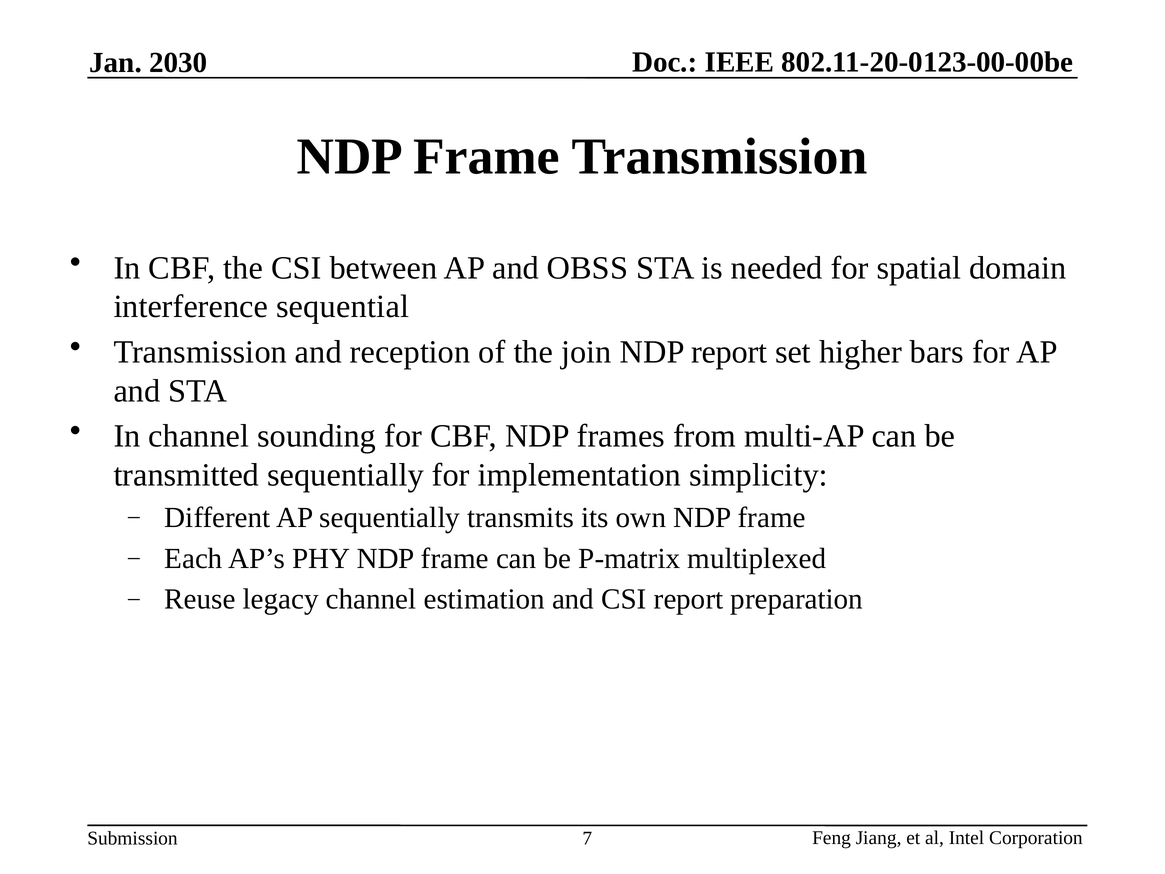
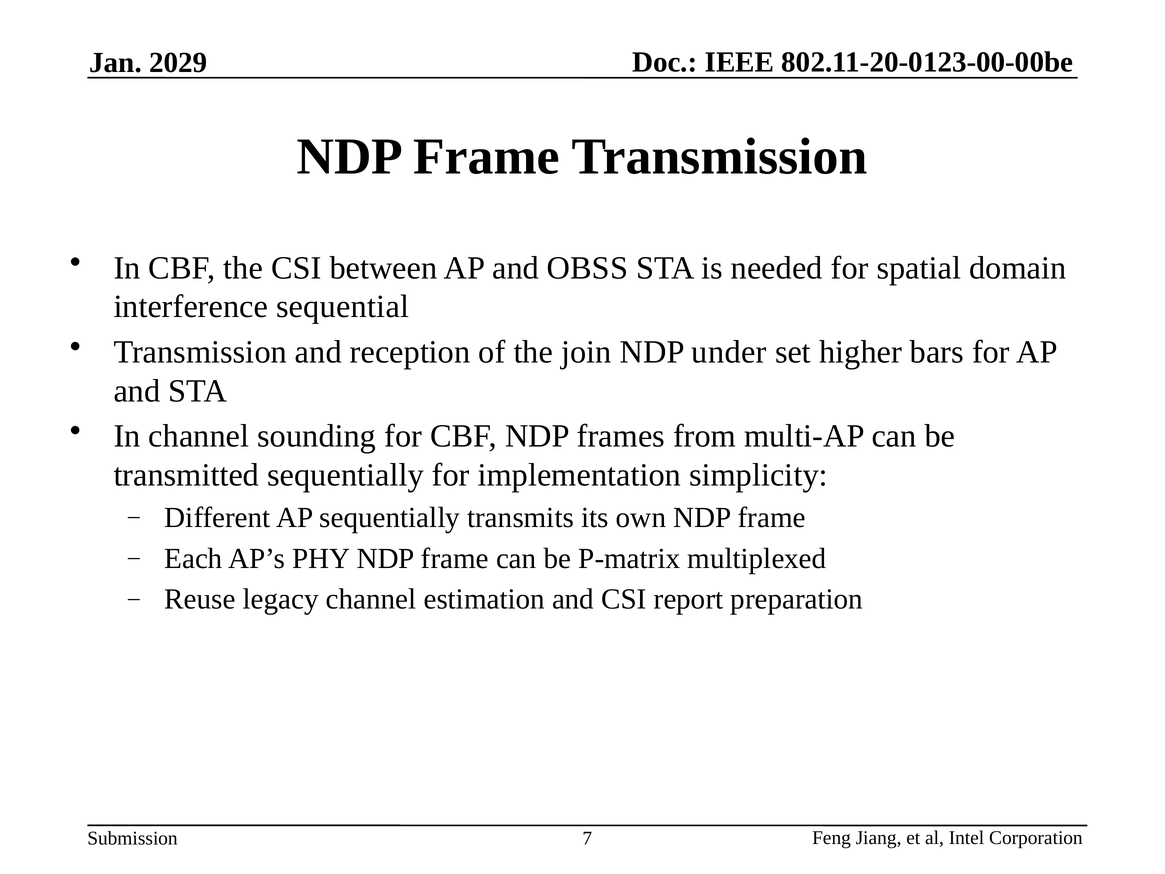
2030: 2030 -> 2029 (178, 63)
NDP report: report -> under (729, 352)
